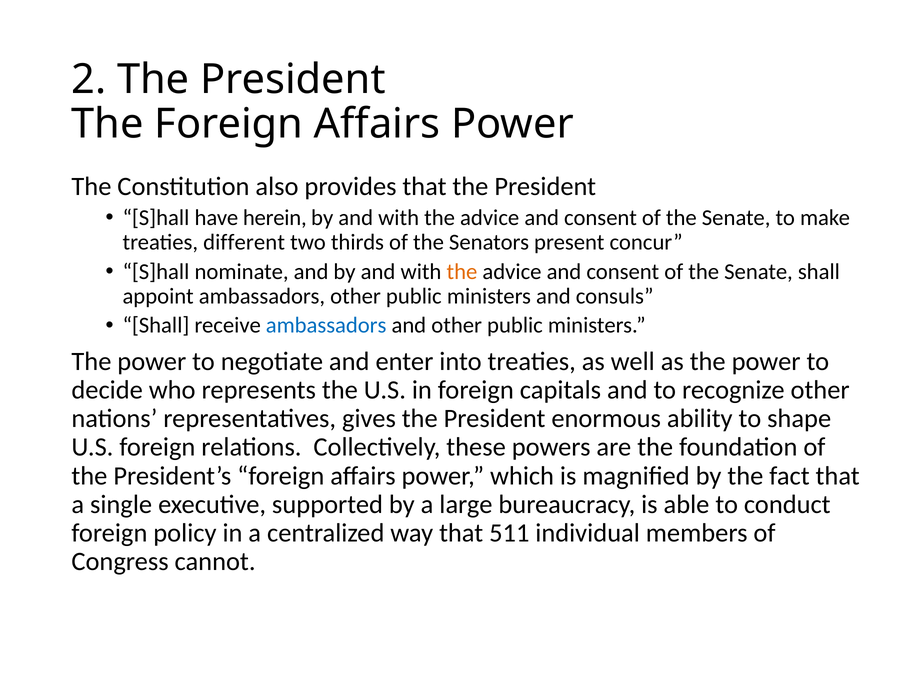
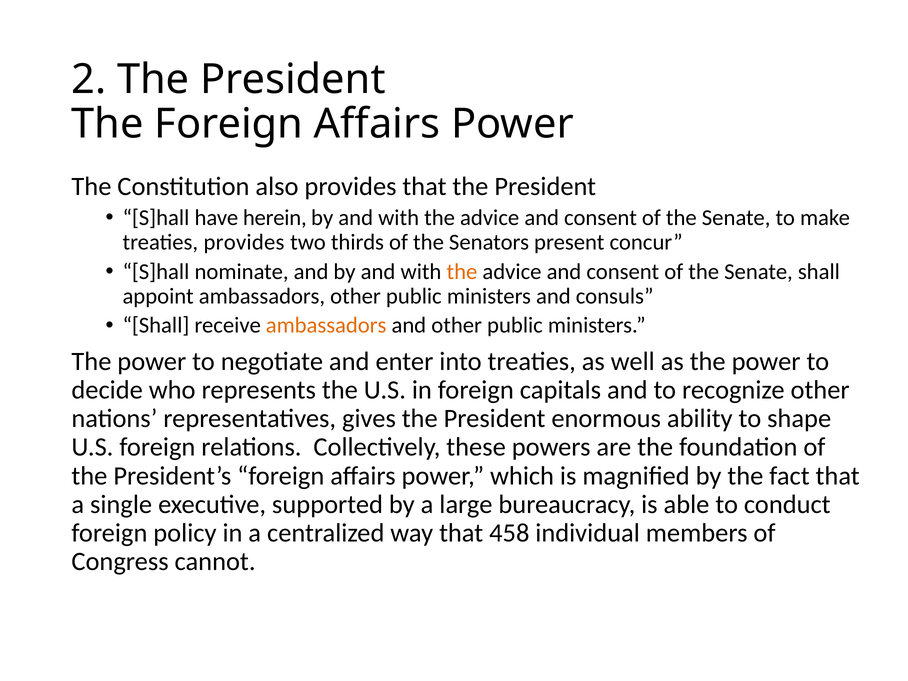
treaties different: different -> provides (244, 242)
ambassadors colour: blue -> orange (326, 325)
511: 511 -> 458 (509, 533)
